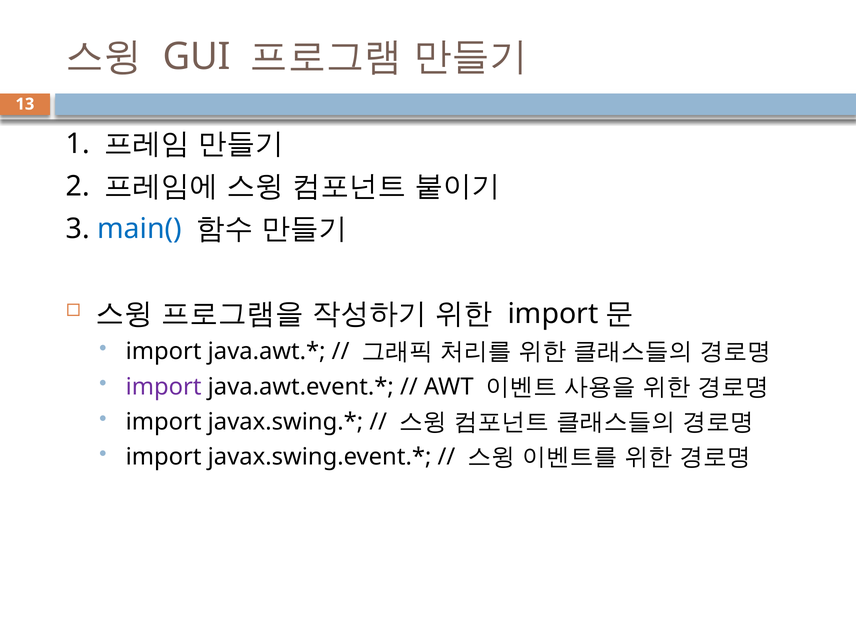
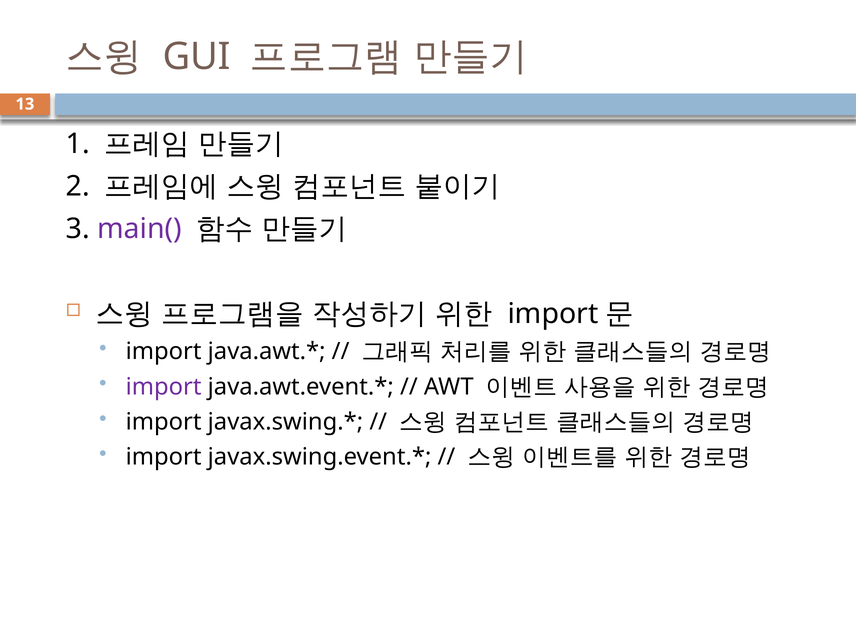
main( colour: blue -> purple (140, 229)
